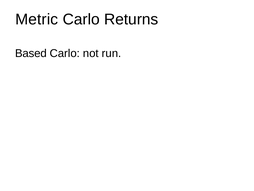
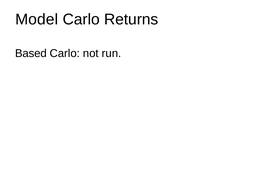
Metric: Metric -> Model (37, 19)
